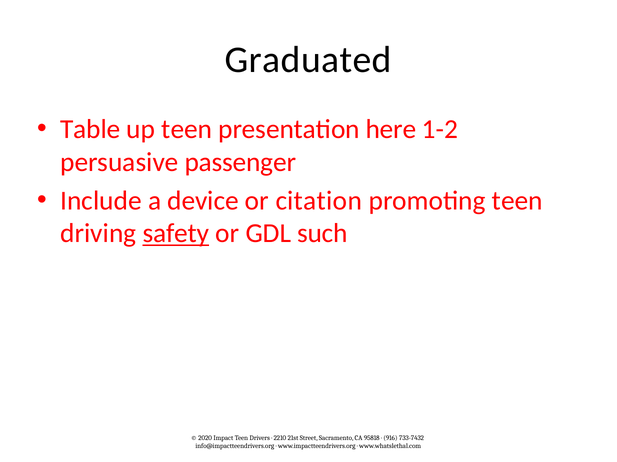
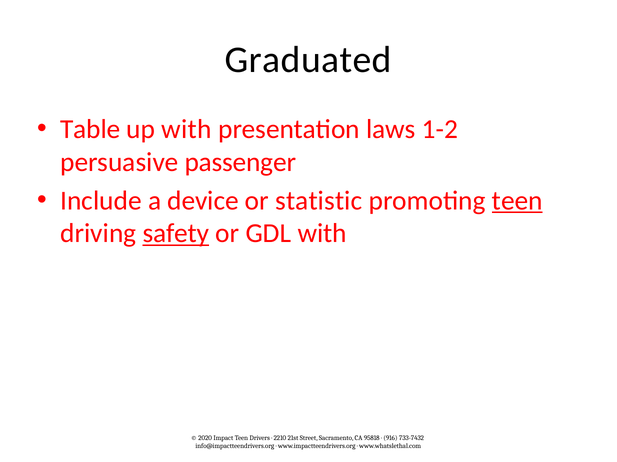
up teen: teen -> with (187, 129)
here: here -> laws (391, 129)
citation: citation -> statistic (319, 201)
teen underline: none -> present (517, 201)
GDL such: such -> with (322, 234)
